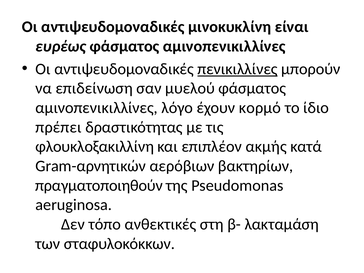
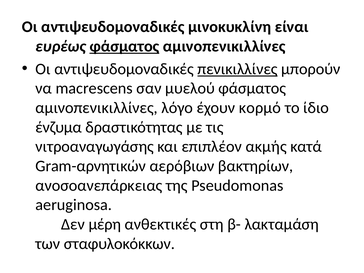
φάσματος underline: none -> present (124, 46)
επιδείνωση: επιδείνωση -> macrescens (94, 88)
πρέπει: πρέπει -> ένζυμα (59, 127)
φλουκλοξακιλλίνη: φλουκλοξακιλλίνη -> νιτροαναγωγάσης (95, 147)
πραγματοποιηθούν: πραγματοποιηθούν -> ανοσοανεπάρκειας (99, 185)
τόπο: τόπο -> μέρη (105, 224)
